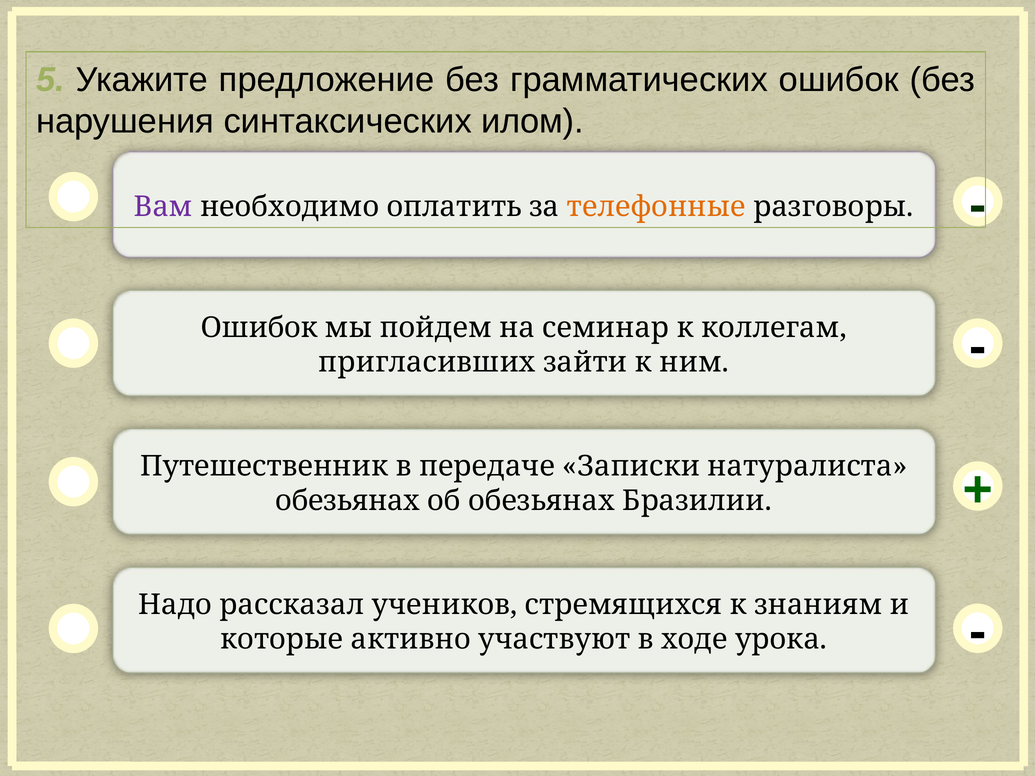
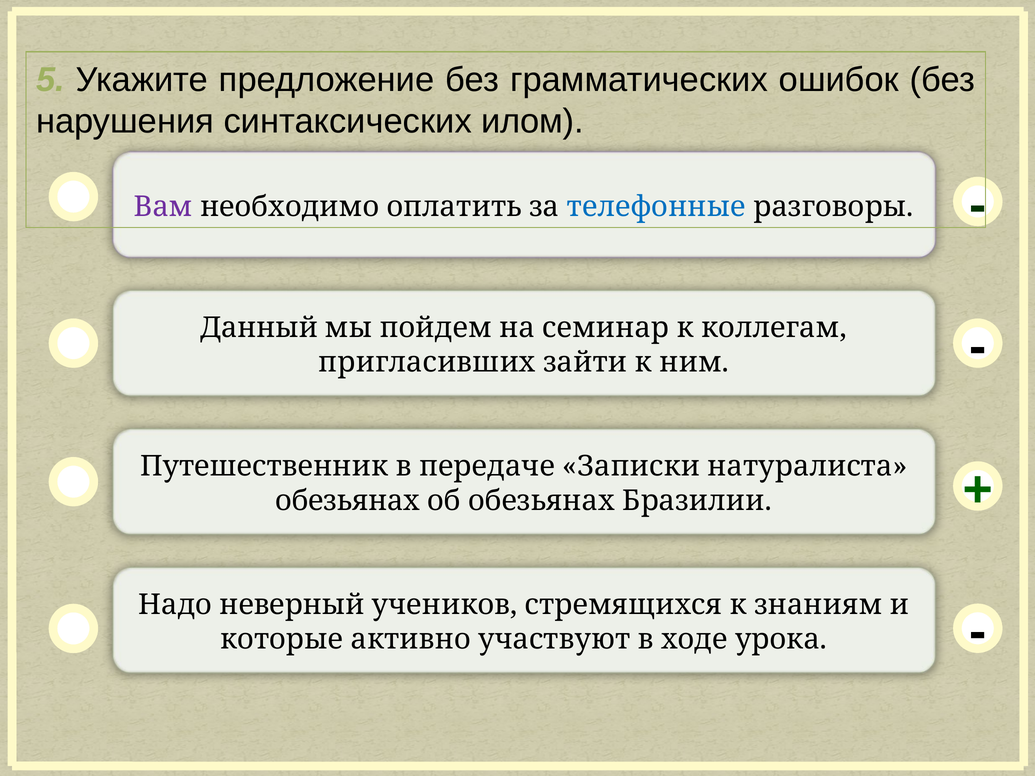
телефонные colour: orange -> blue (656, 207)
Ошибок: Ошибок -> Данный (259, 328)
рассказал: рассказал -> неверный (292, 605)
